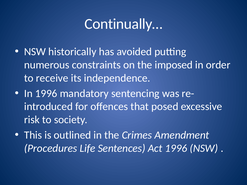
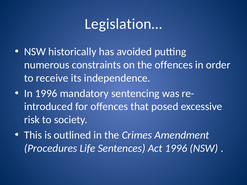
Continually…: Continually… -> Legislation… (123, 24)
the imposed: imposed -> offences (174, 65)
